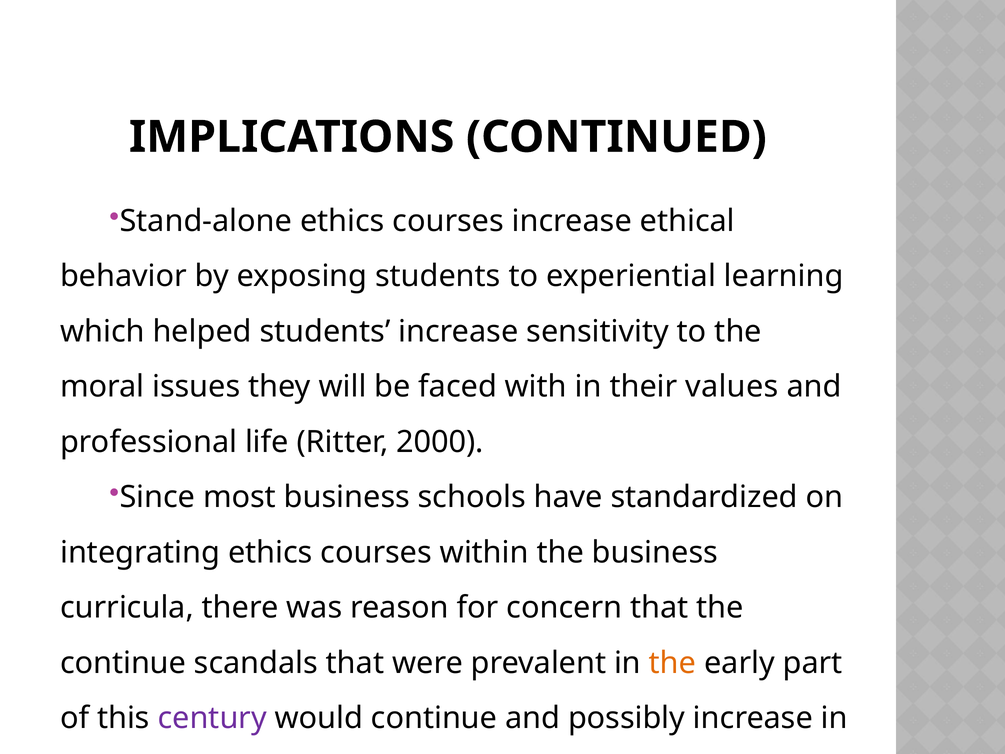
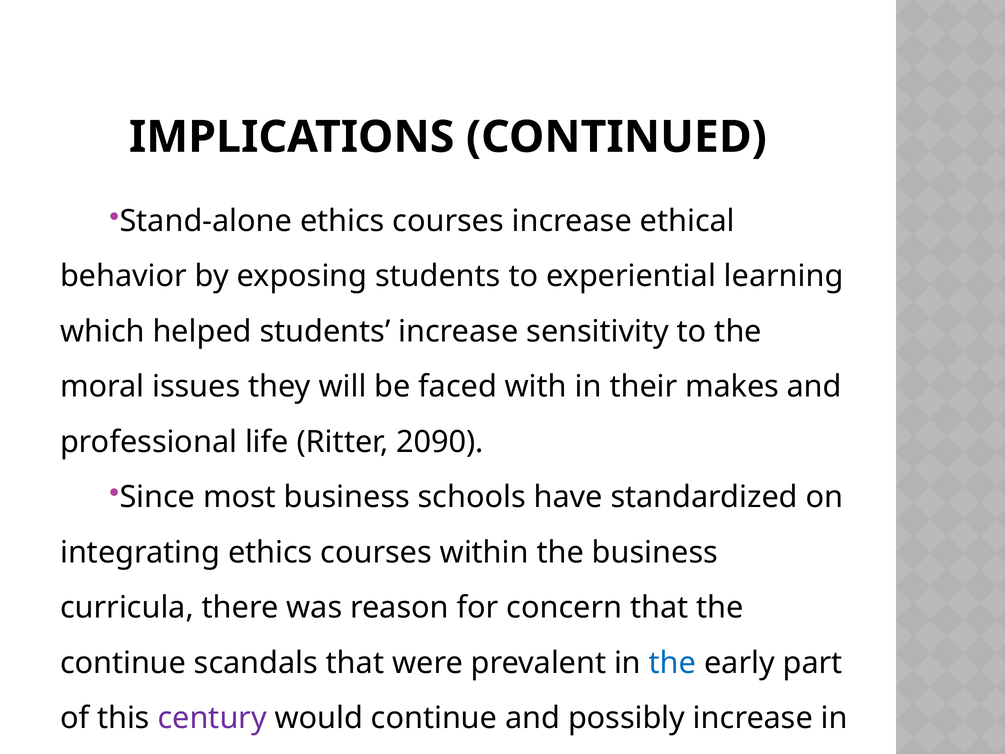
values: values -> makes (732, 387)
2000: 2000 -> 2090 (440, 442)
the colour: orange -> blue (673, 663)
